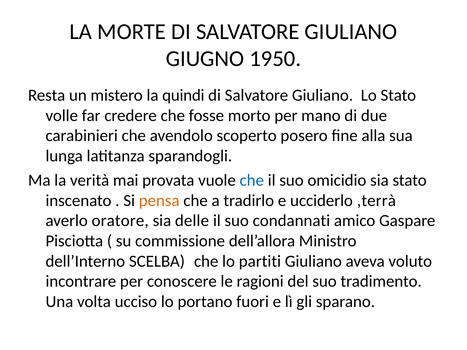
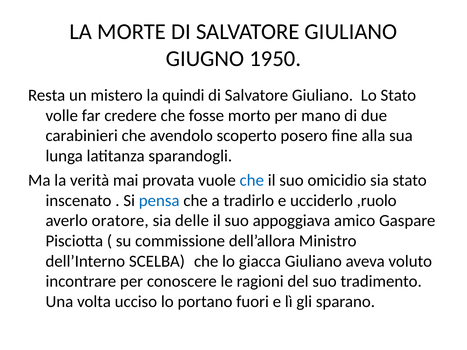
pensa colour: orange -> blue (159, 201)
,terrà: ,terrà -> ,ruolo (377, 201)
condannati: condannati -> appoggiava (291, 221)
partiti: partiti -> giacca (260, 261)
